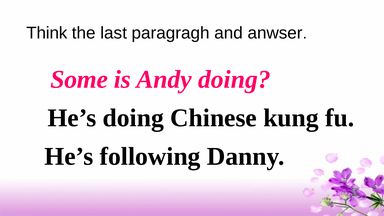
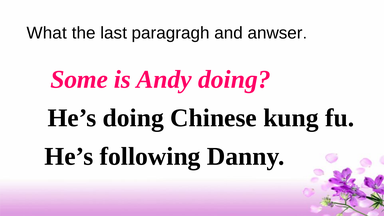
Think: Think -> What (47, 33)
